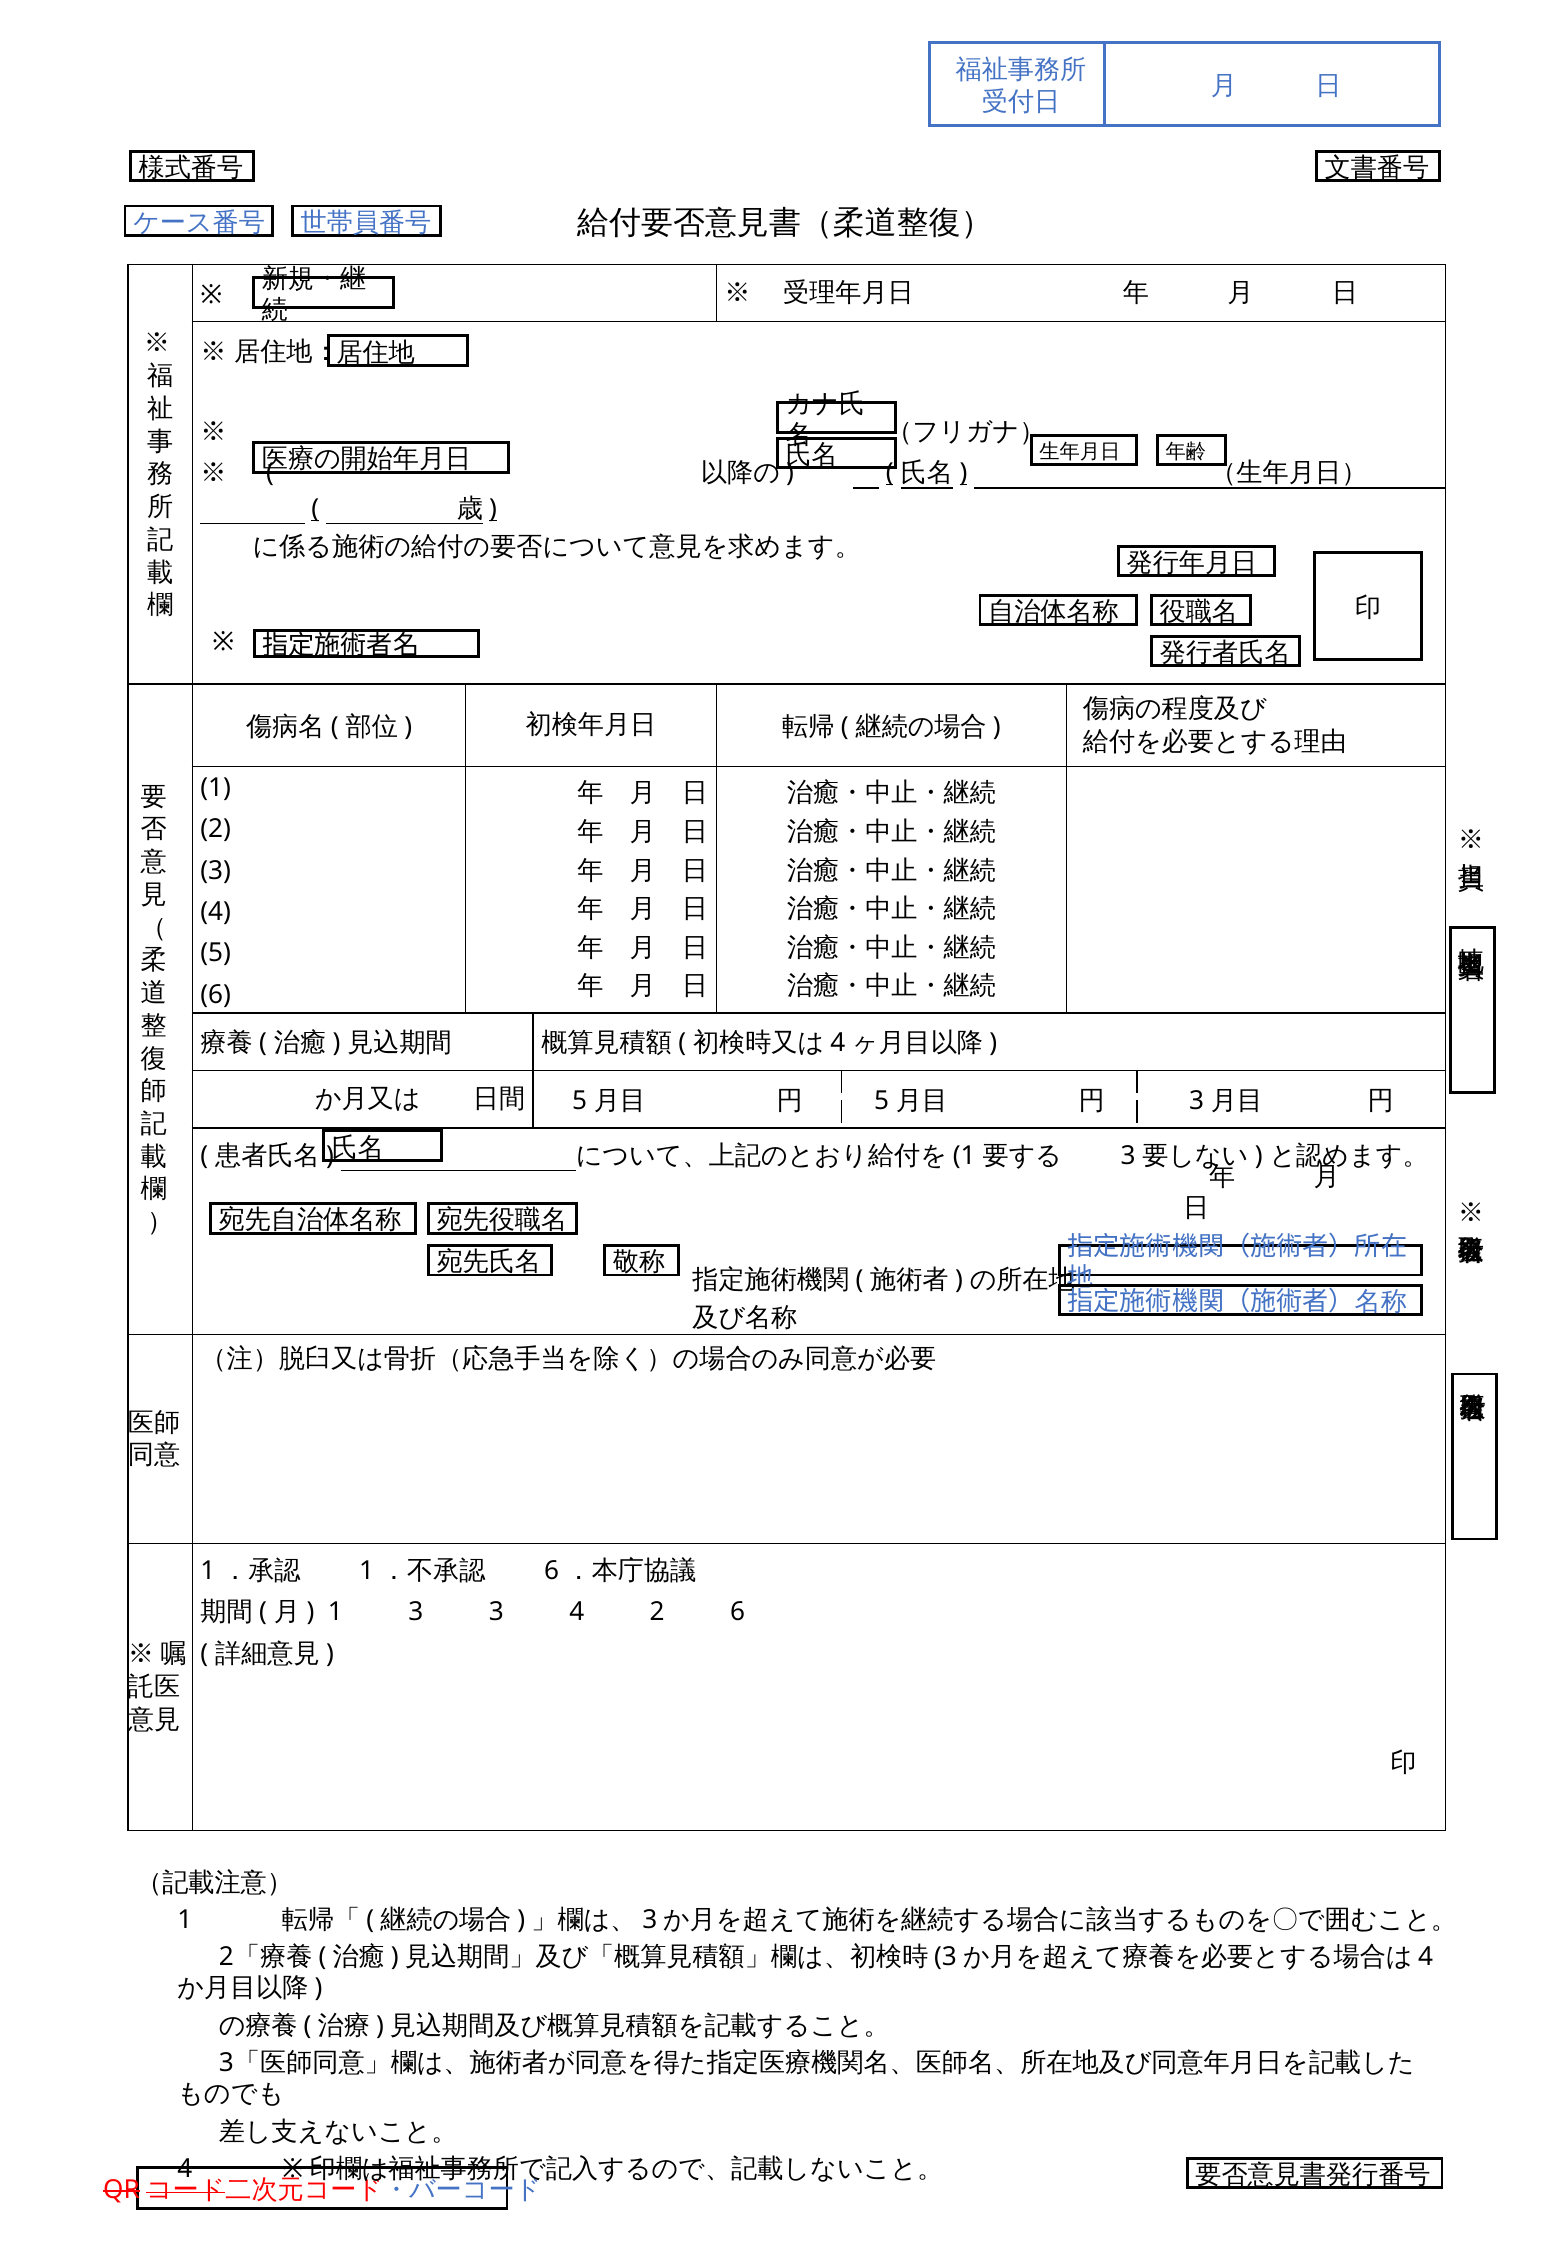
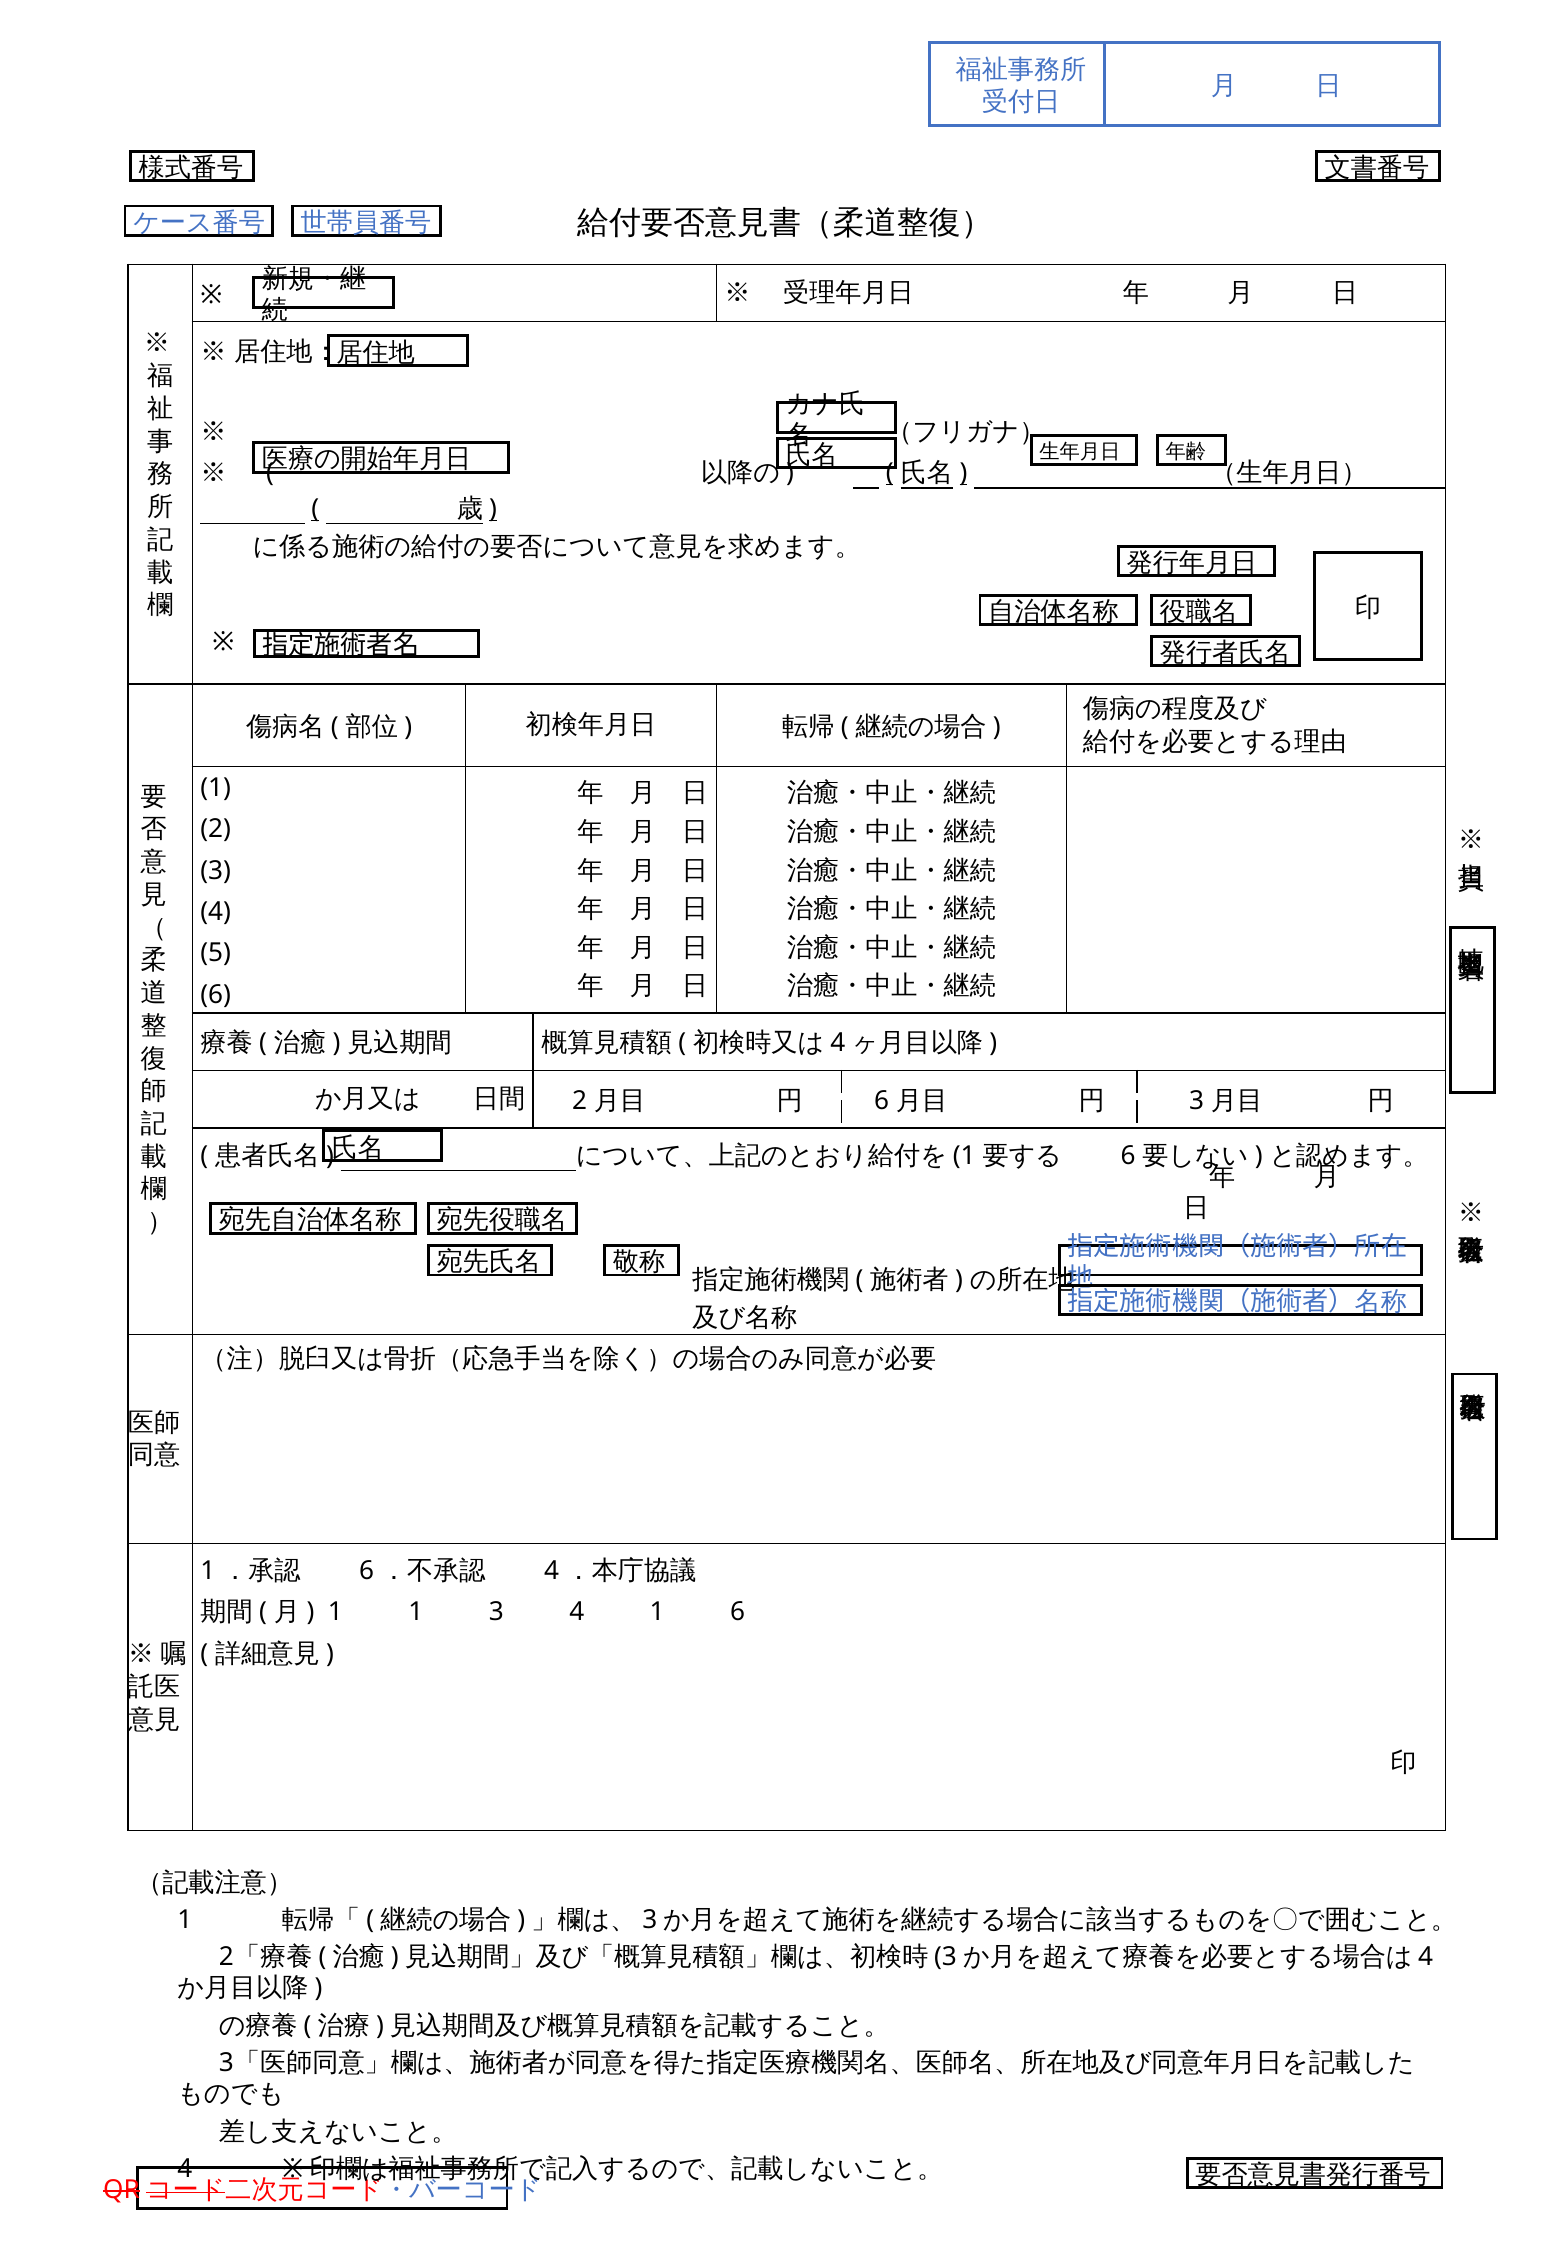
5: 5 -> 2 (580, 1101)
5: 5 -> 6 (882, 1101)
3: 3 -> 6 (1128, 1155)
1: 1 -> 6 (367, 1571)
6: 6 -> 4 (552, 1571)
1 3: 3 -> 1 (416, 1612)
4 2: 2 -> 1 (657, 1612)
